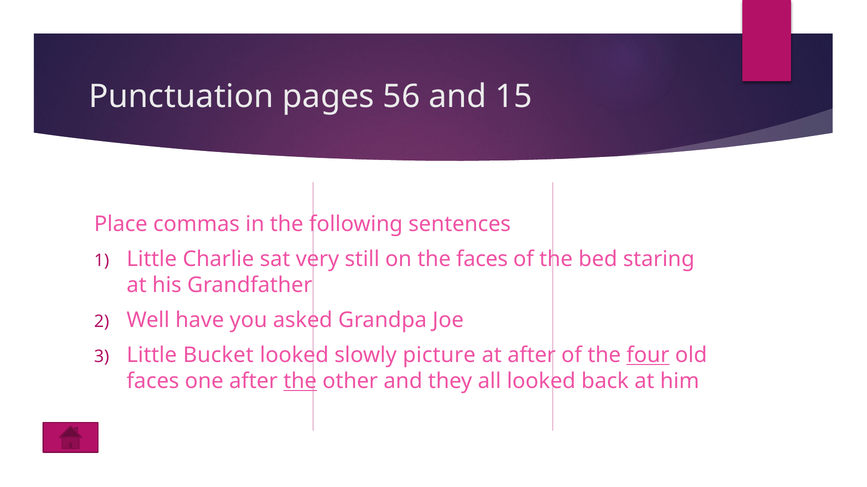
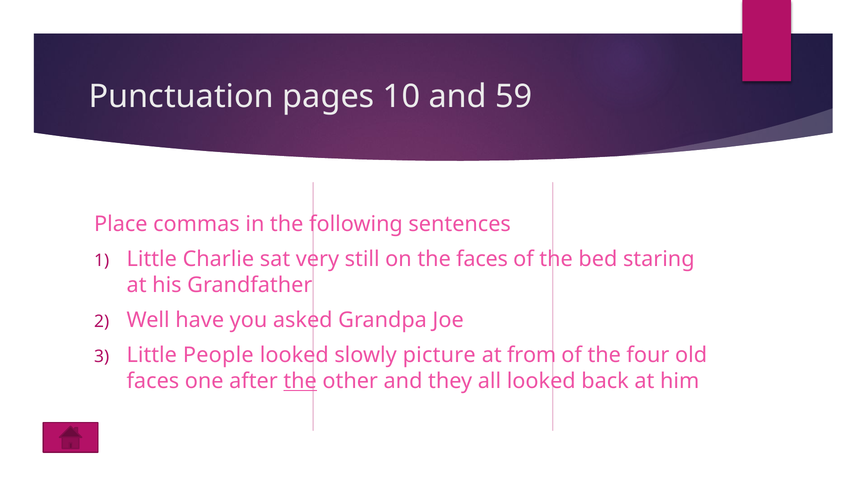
56: 56 -> 10 (402, 97)
15: 15 -> 59 (514, 97)
Bucket: Bucket -> People (218, 356)
at after: after -> from (532, 356)
four underline: present -> none (648, 356)
